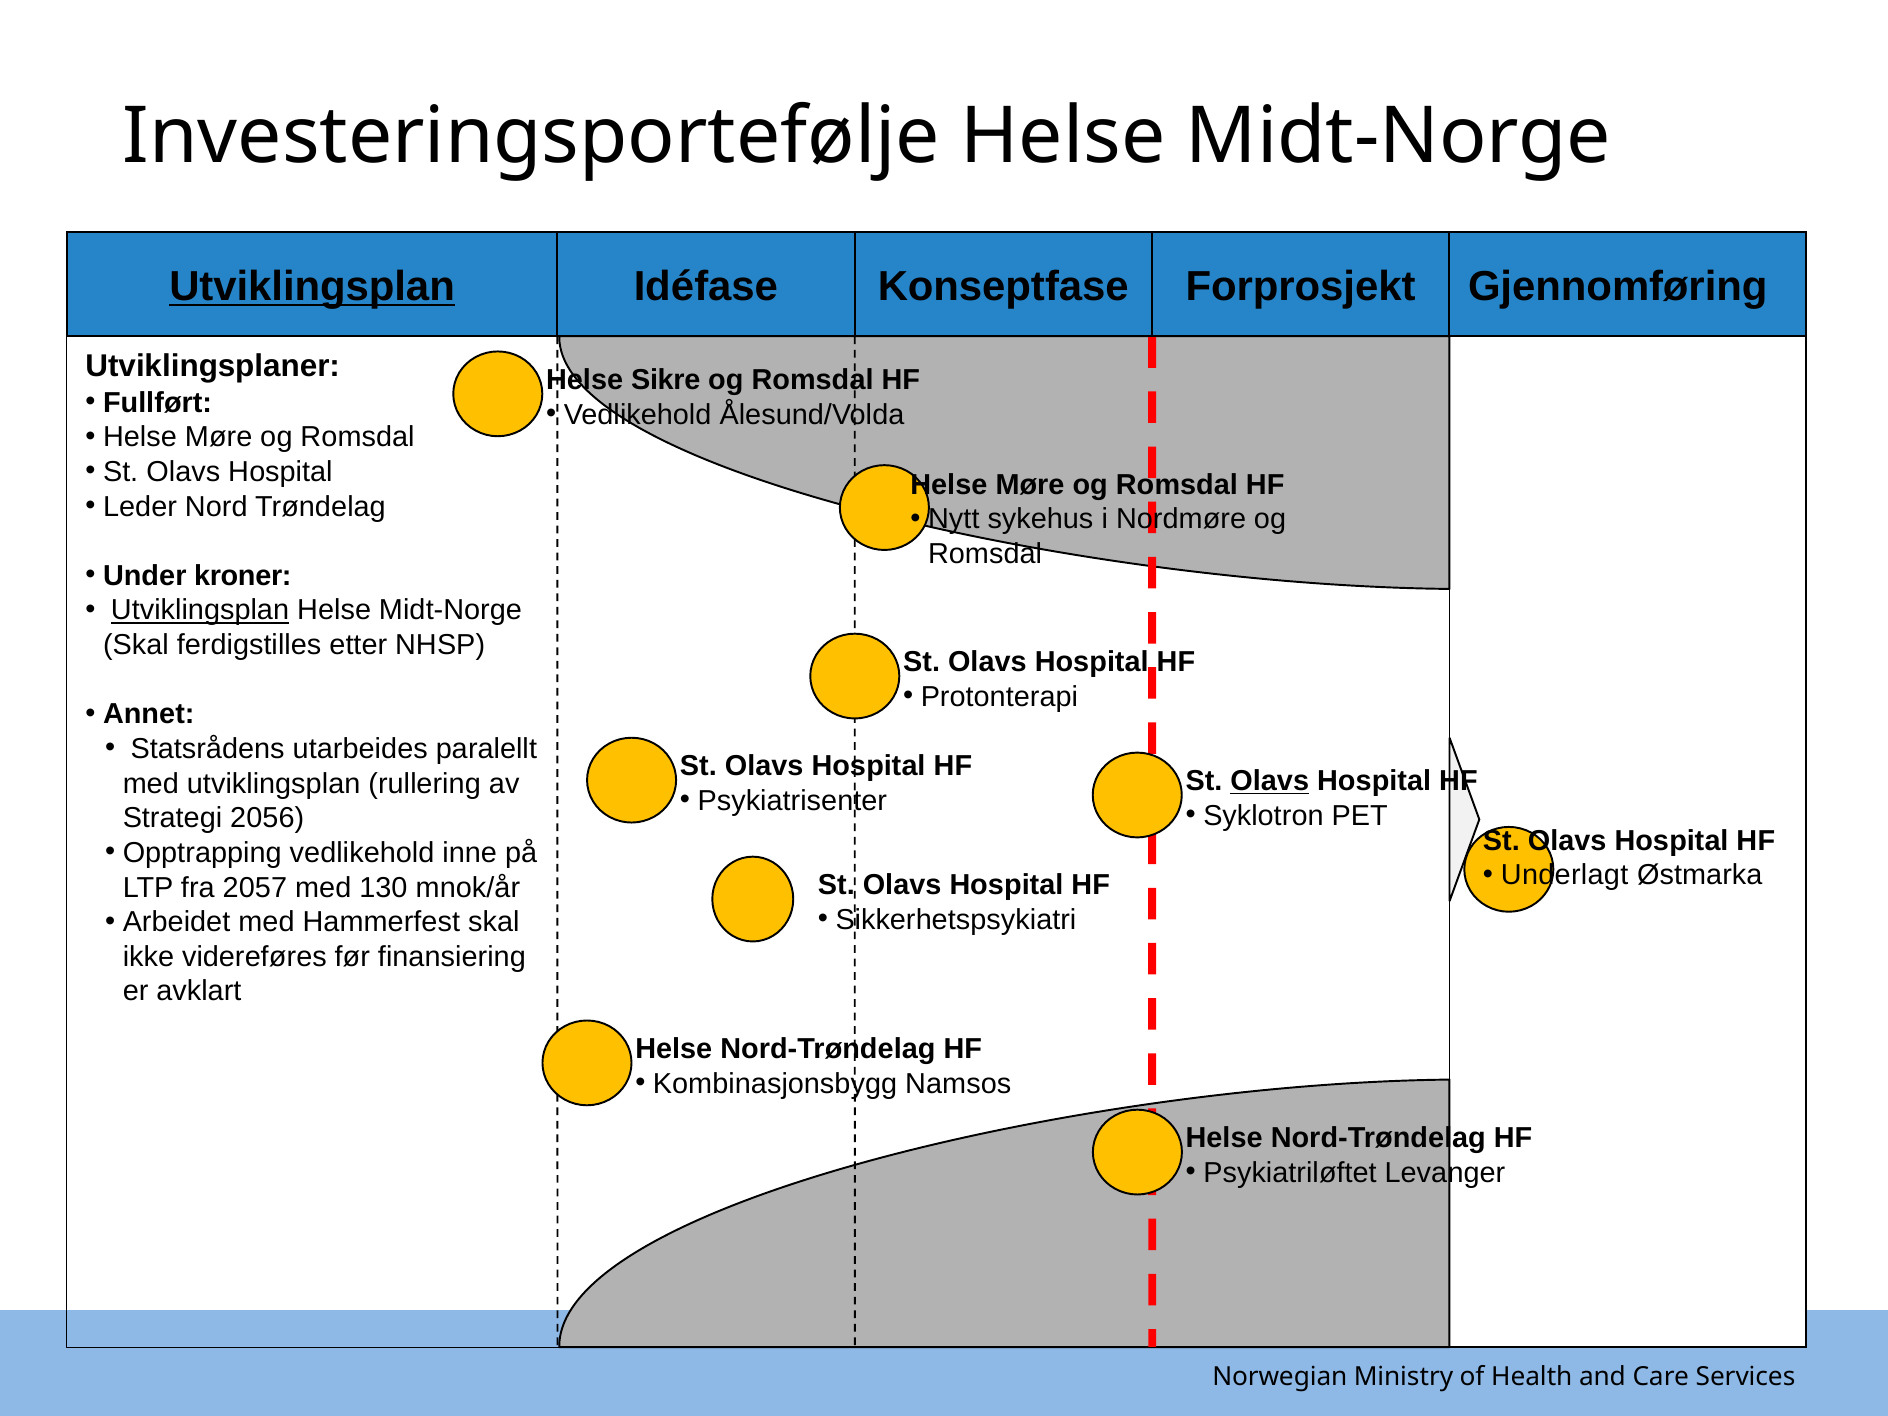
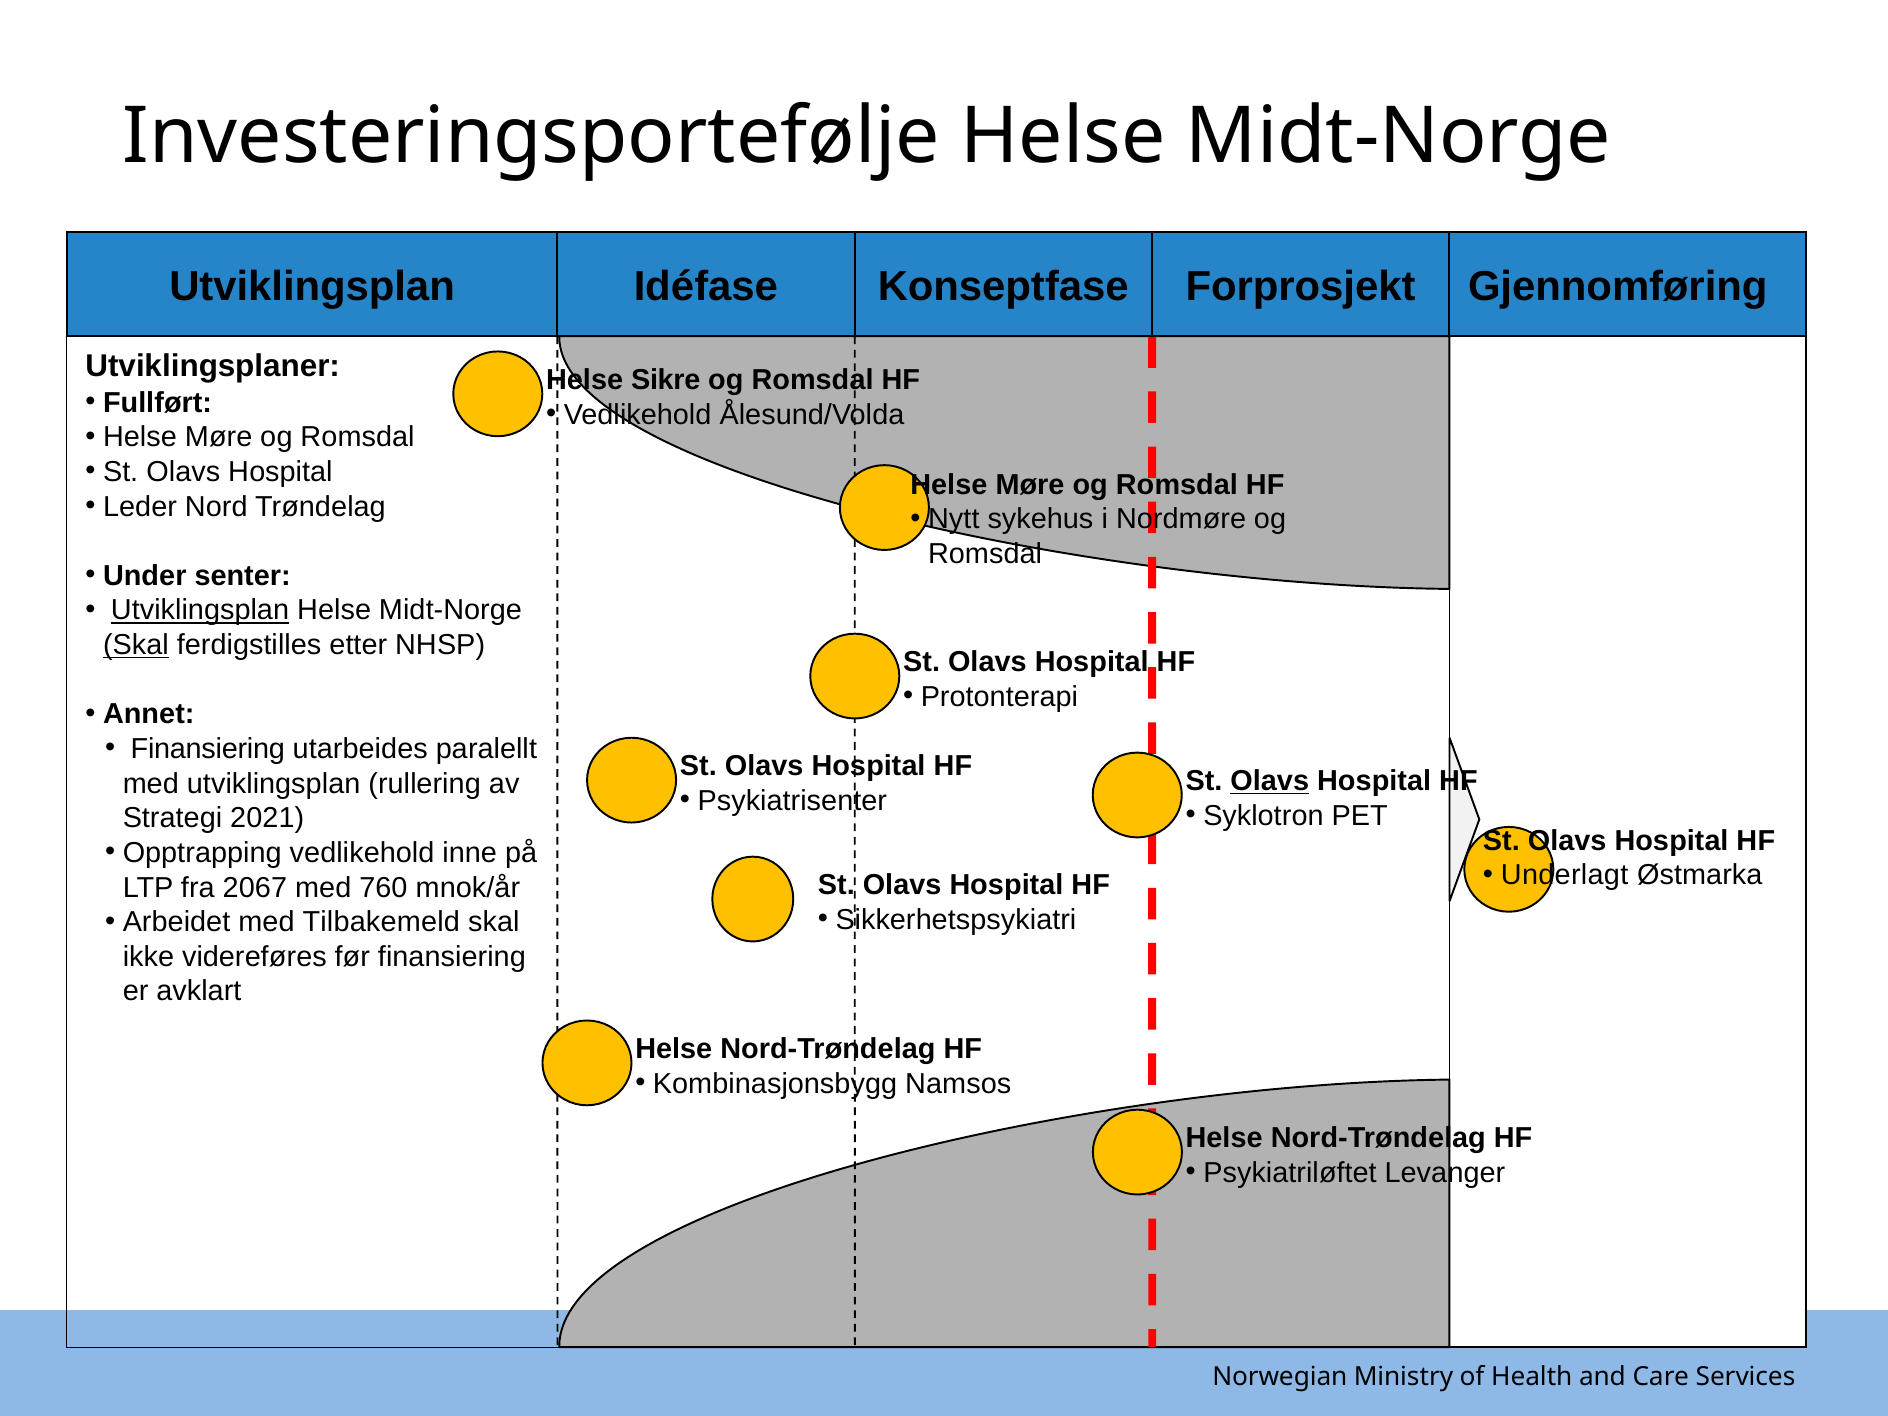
Utviklingsplan underline: present -> none (312, 287)
kroner: kroner -> senter (243, 576)
Skal underline: none -> present (136, 645)
Statsrådens: Statsrådens -> Finansiering (208, 749)
2056: 2056 -> 2021 (267, 818)
2057: 2057 -> 2067 (255, 888)
130: 130 -> 760 (383, 888)
Hammerfest: Hammerfest -> Tilbakemeld (381, 922)
